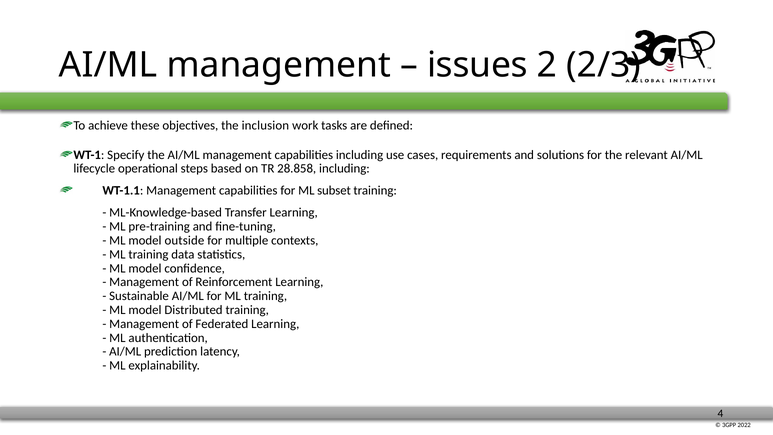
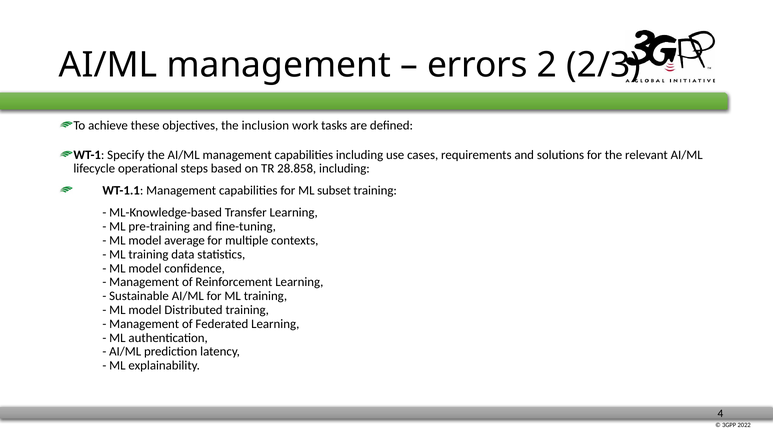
issues: issues -> errors (477, 65)
outside: outside -> average (185, 240)
